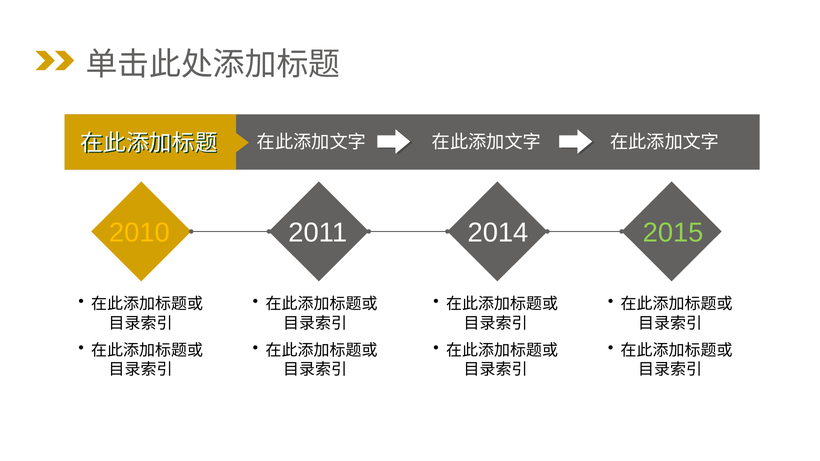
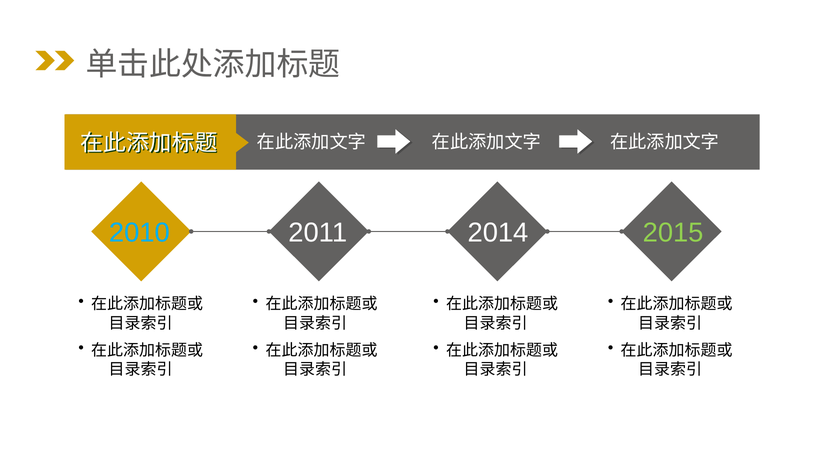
2010 colour: yellow -> light blue (139, 233)
